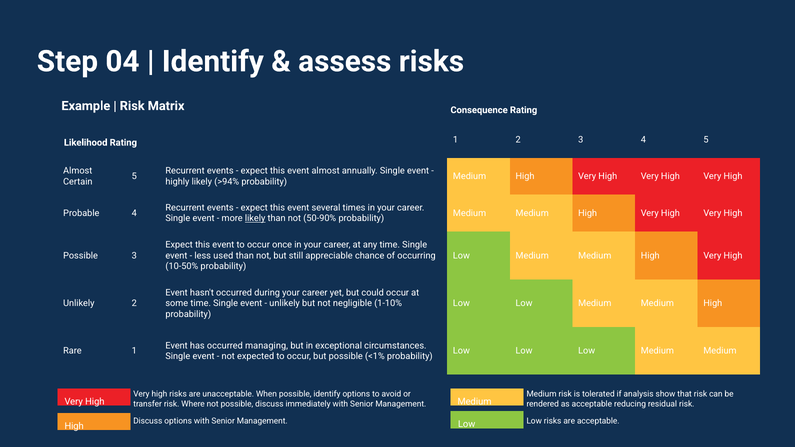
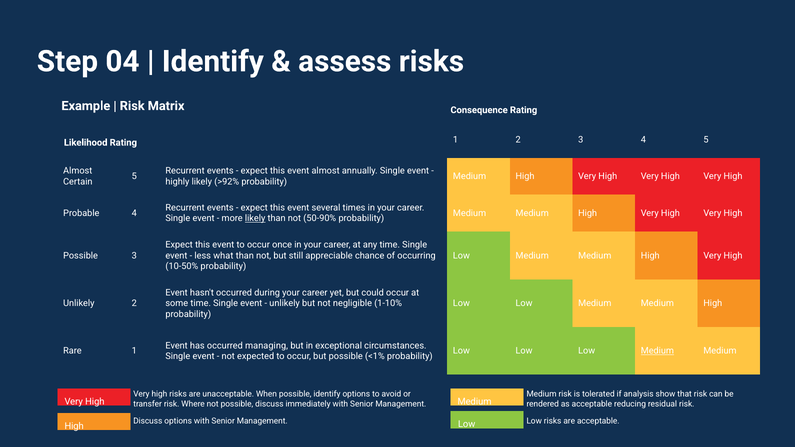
>94%: >94% -> >92% (227, 182)
used: used -> what (223, 256)
Medium underline: none -> present (657, 351)
